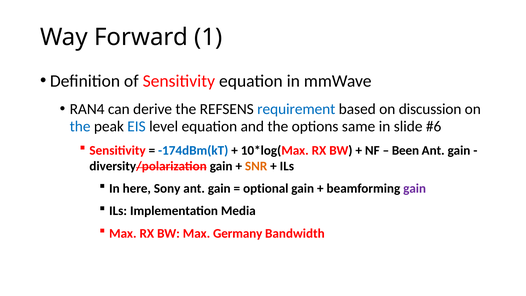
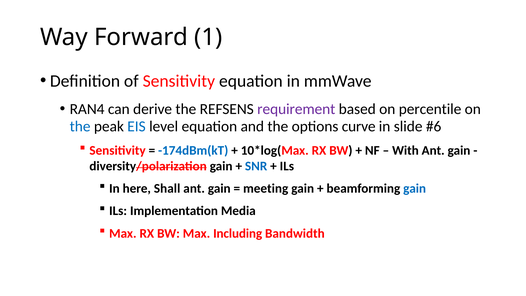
requirement colour: blue -> purple (296, 109)
discussion: discussion -> percentile (430, 109)
same: same -> curve (359, 126)
Been: Been -> With (405, 150)
SNR colour: orange -> blue (256, 166)
Sony: Sony -> Shall (167, 189)
optional: optional -> meeting (266, 189)
gain colour: purple -> blue (415, 189)
Germany: Germany -> Including (238, 233)
